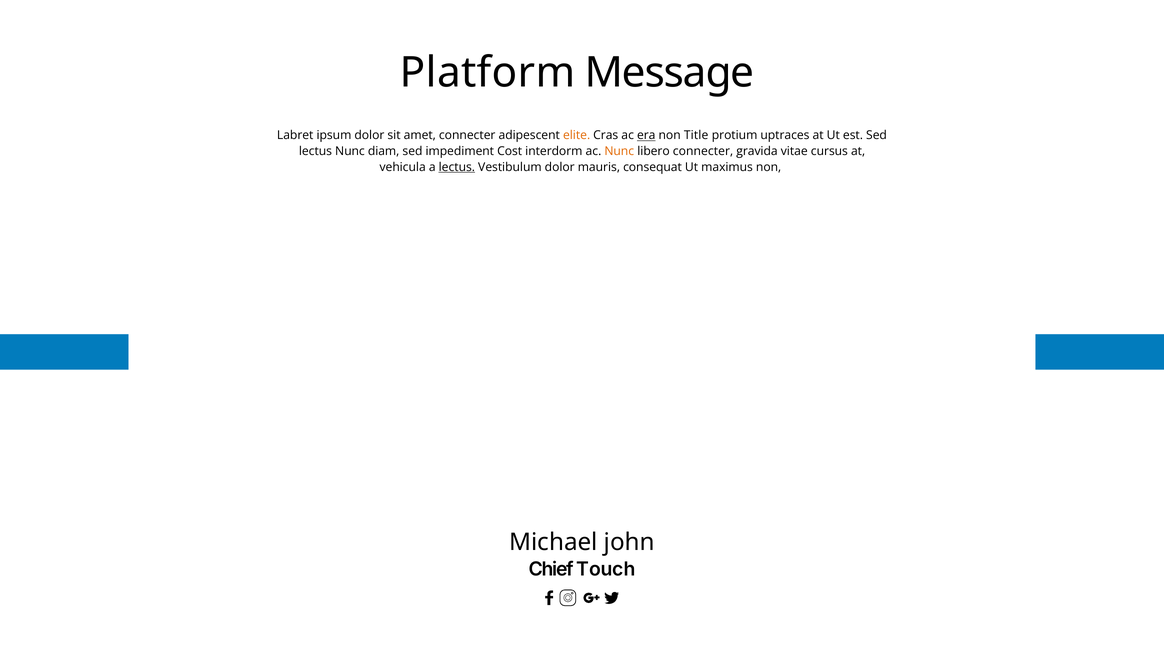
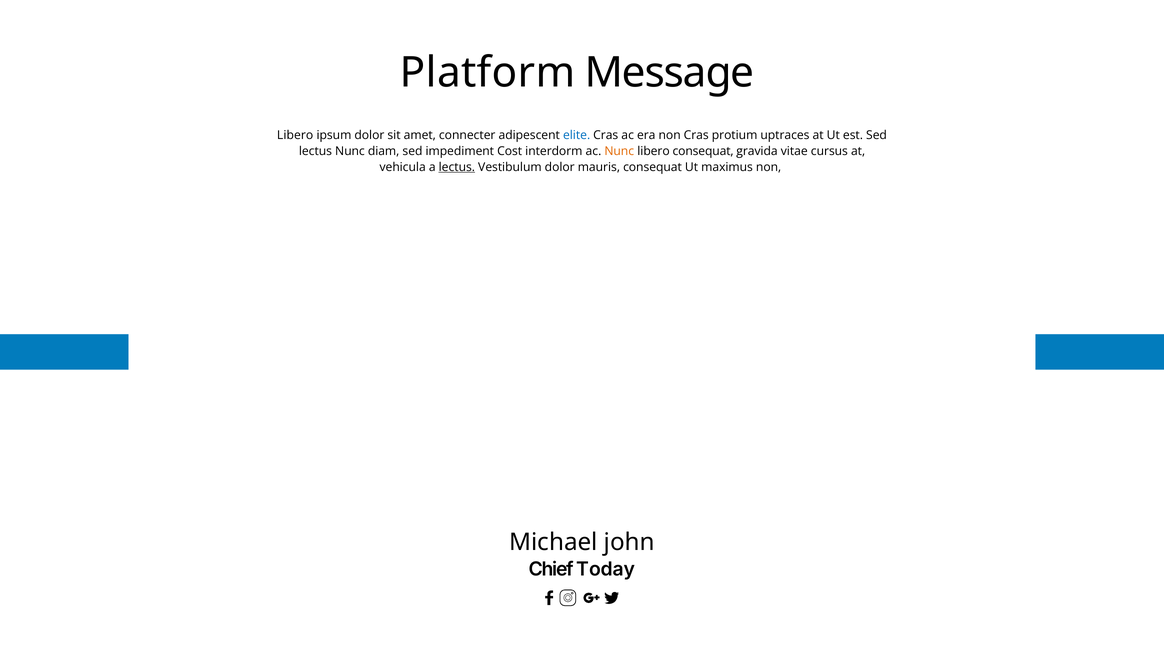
Labret: Labret -> Libero (295, 135)
elite colour: orange -> blue (577, 135)
era underline: present -> none (646, 135)
non Title: Title -> Cras (696, 135)
libero connecter: connecter -> consequat (703, 151)
Touch: Touch -> Today (606, 569)
